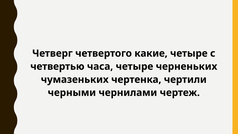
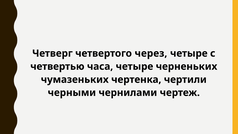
какие: какие -> через (151, 53)
